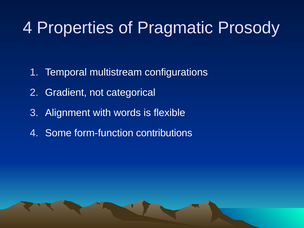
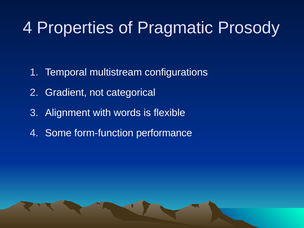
contributions: contributions -> performance (164, 133)
